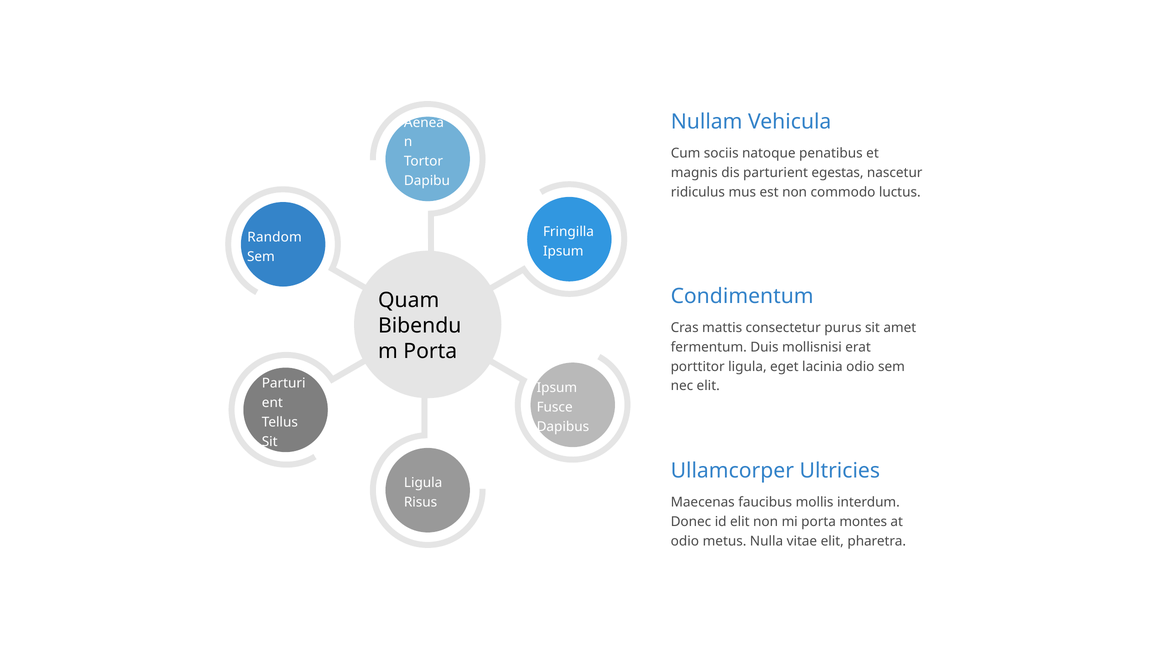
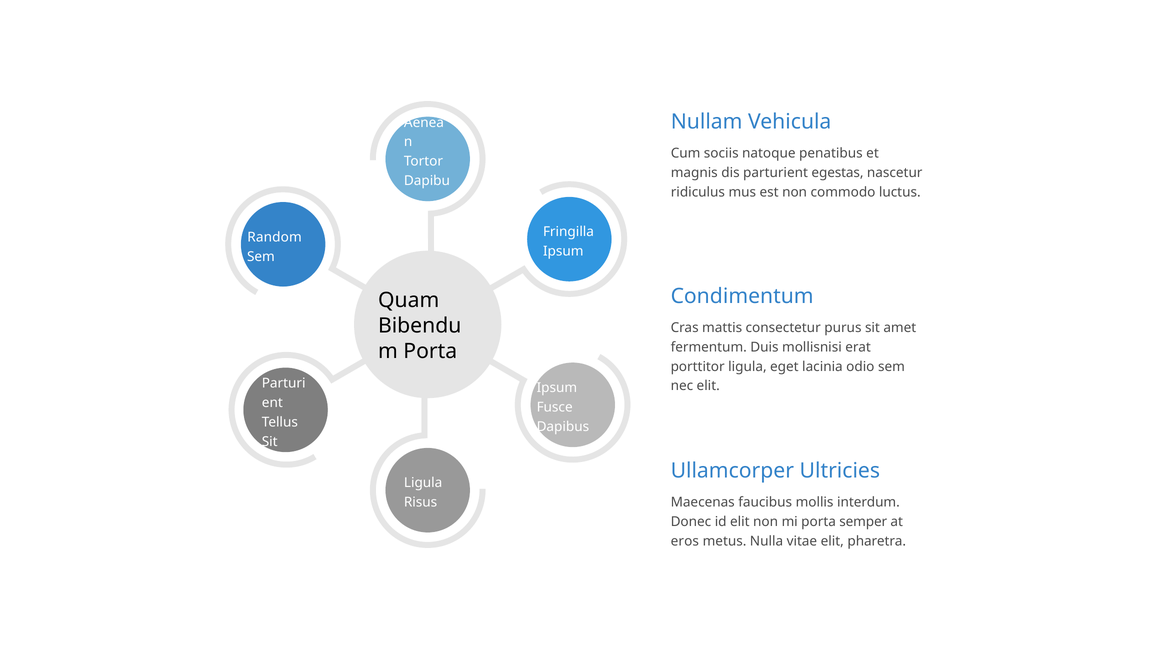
montes: montes -> semper (863, 521)
odio: odio -> eros (685, 541)
